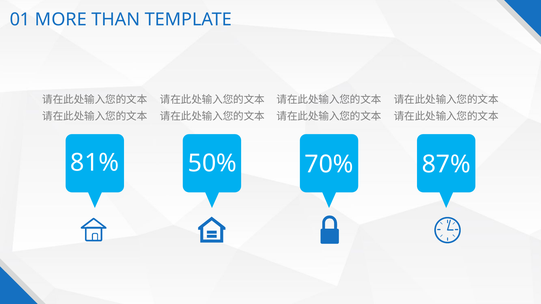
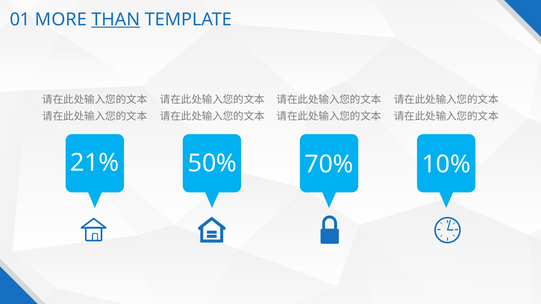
THAN underline: none -> present (116, 20)
81%: 81% -> 21% (95, 163)
87%: 87% -> 10% (446, 164)
